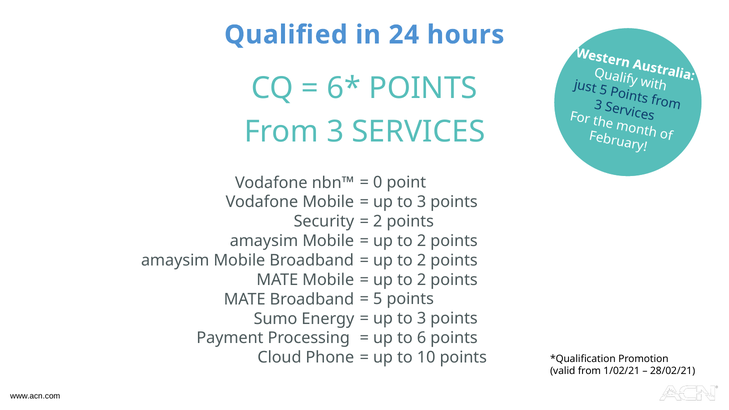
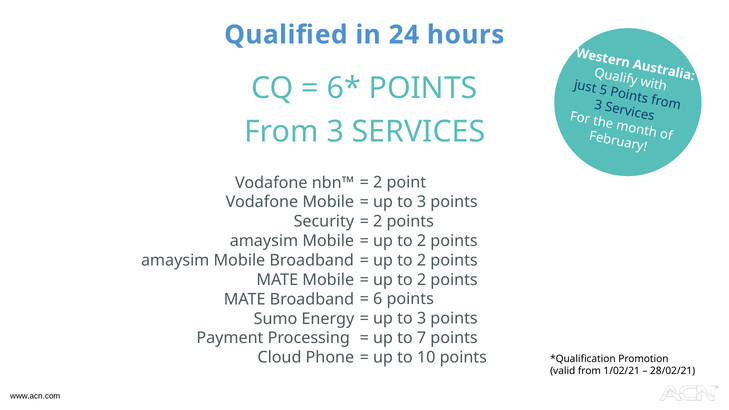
0: 0 -> 2 (378, 183)
5: 5 -> 6 (378, 299)
6: 6 -> 7 (422, 338)
